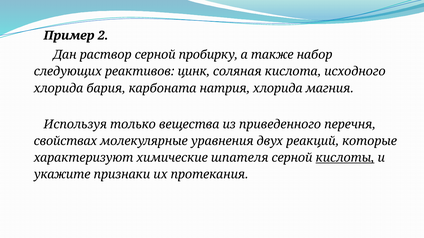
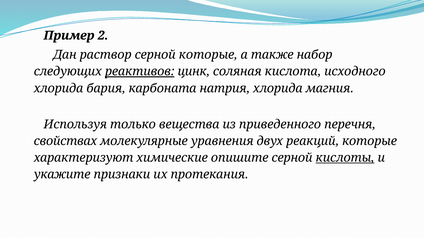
серной пробирку: пробирку -> которые (208, 55)
реактивов underline: none -> present (140, 72)
шпателя: шпателя -> опишите (240, 158)
